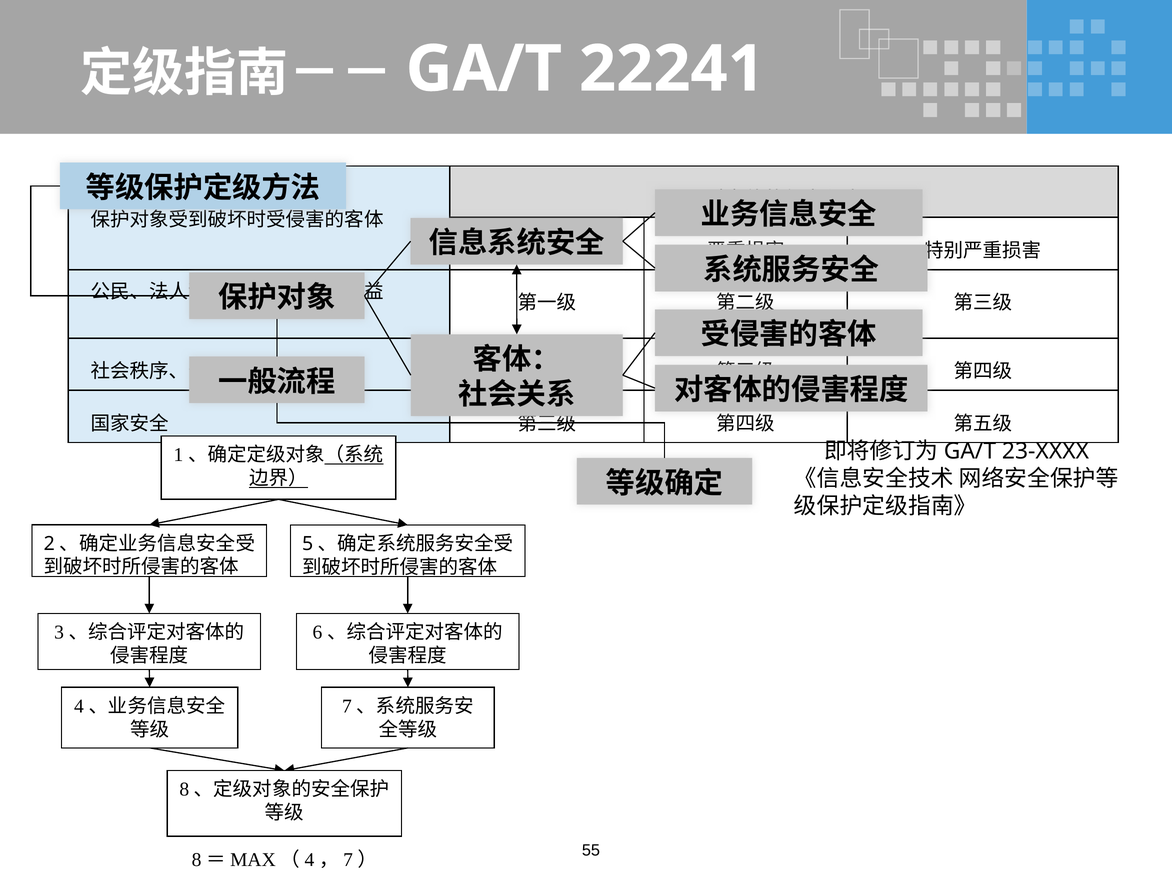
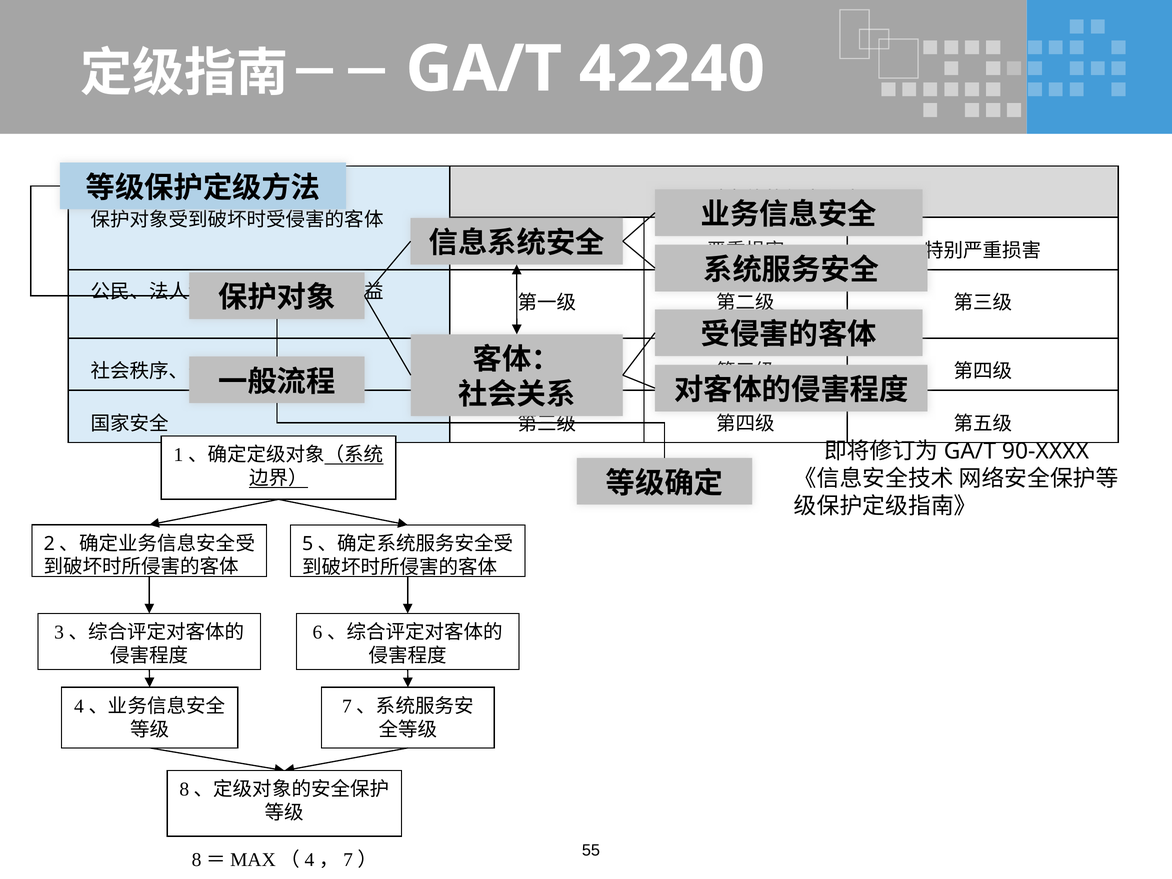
22241: 22241 -> 42240 (672, 69)
23-XXXX: 23-XXXX -> 90-XXXX (1045, 451)
